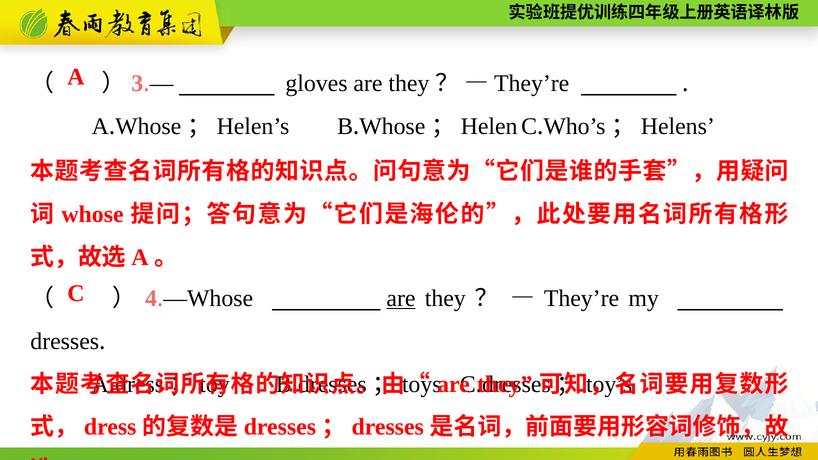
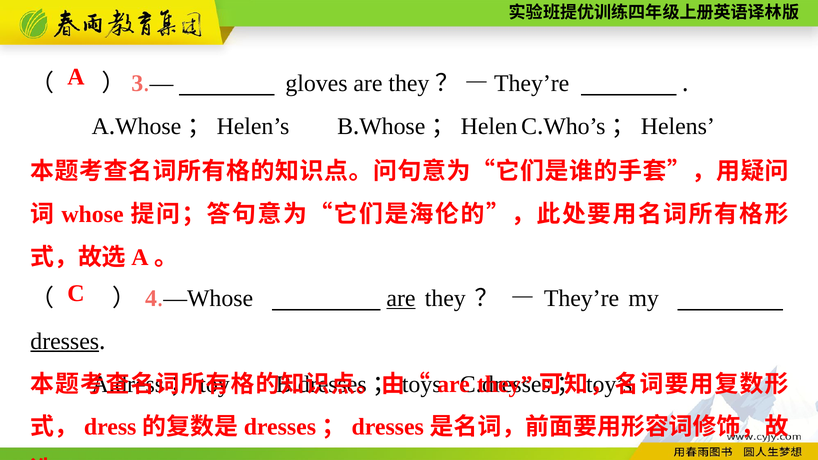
dresses underline: none -> present (65, 341)
